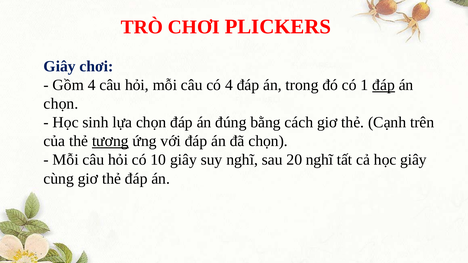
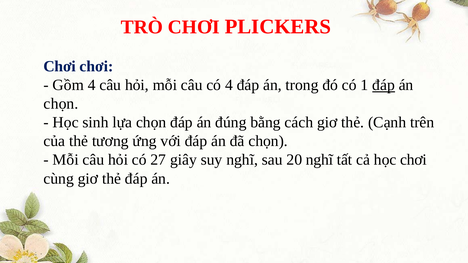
Giây: Giây -> Chơi (60, 66)
tương underline: present -> none (110, 141)
10: 10 -> 27 (158, 160)
học giây: giây -> chơi (413, 160)
